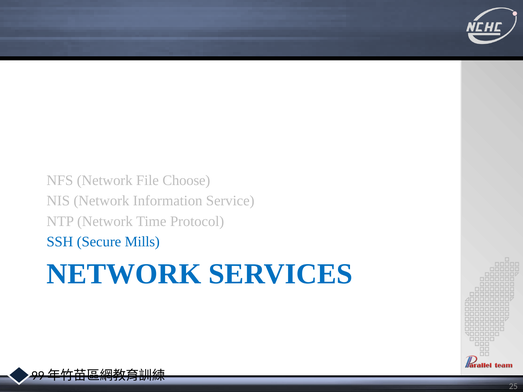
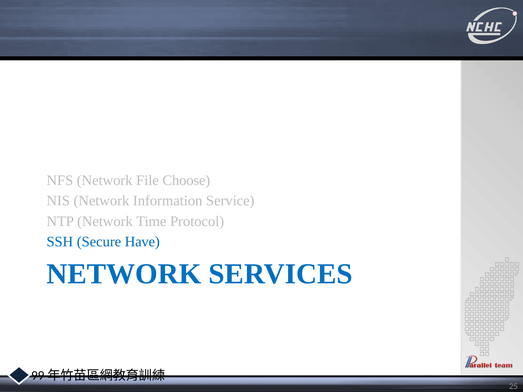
Mills: Mills -> Have (142, 242)
